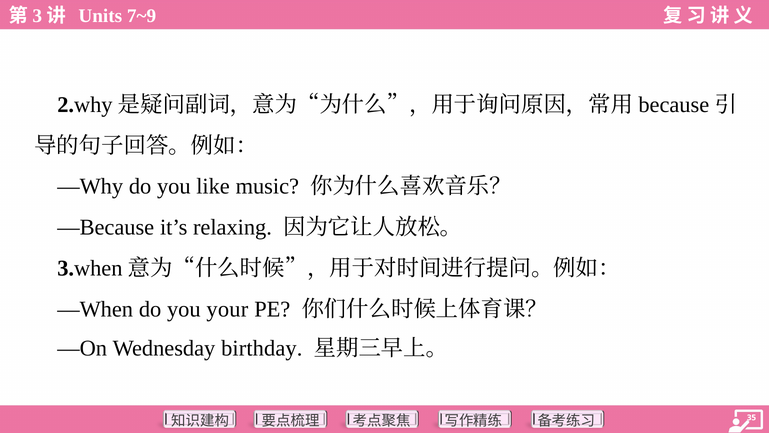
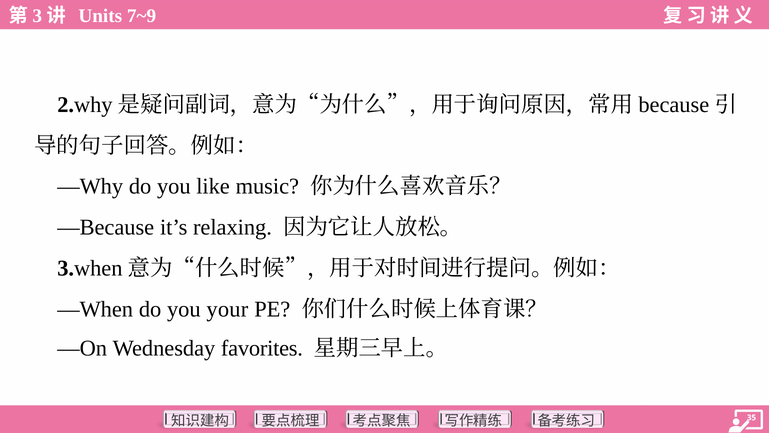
birthday: birthday -> favorites (262, 348)
